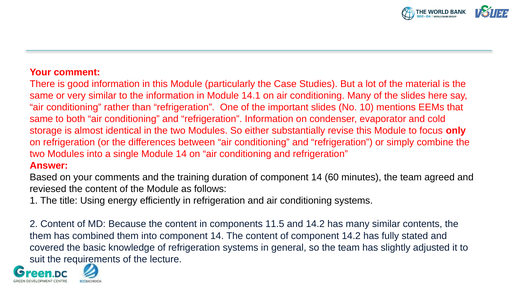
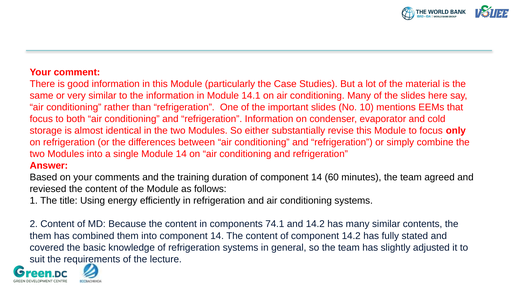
same: same -> focus (41, 119)
11.5: 11.5 -> 74.1 (275, 224)
